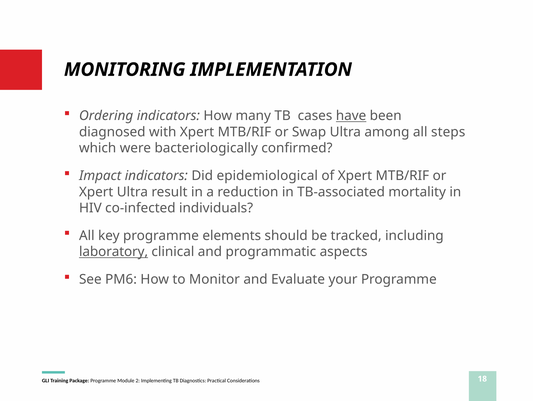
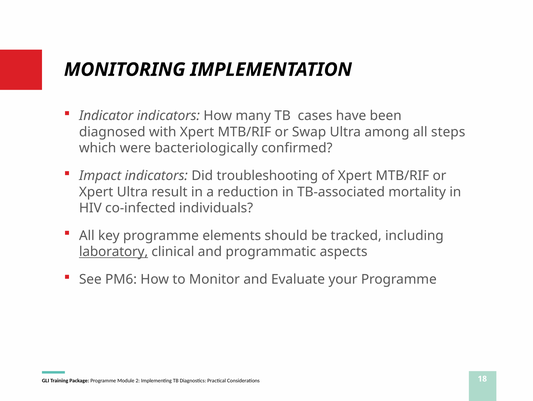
Ordering: Ordering -> Indicator (106, 116)
have underline: present -> none (351, 116)
epidemiological: epidemiological -> troubleshooting (267, 176)
